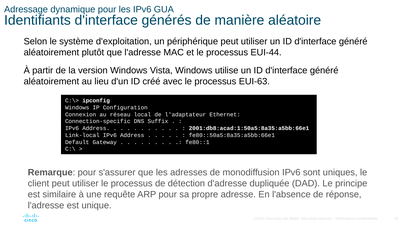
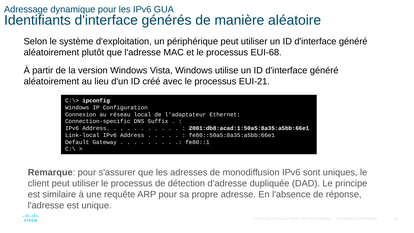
EUI-44: EUI-44 -> EUI-68 (266, 52)
EUI-63: EUI-63 -> EUI-21 (254, 81)
